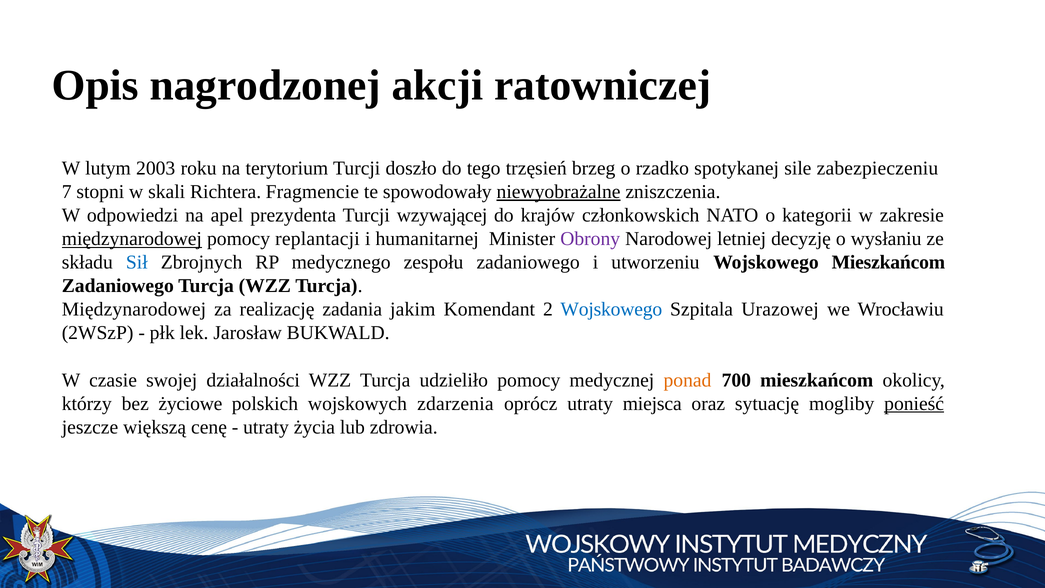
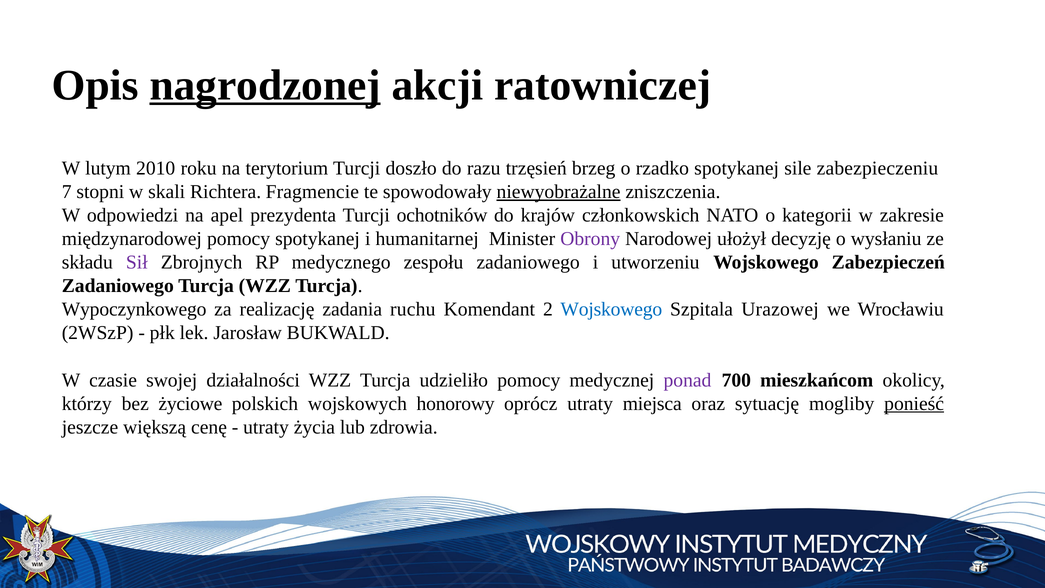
nagrodzonej underline: none -> present (265, 85)
2003: 2003 -> 2010 (156, 168)
tego: tego -> razu (484, 168)
wzywającej: wzywającej -> ochotników (442, 215)
międzynarodowej underline: present -> none (132, 239)
pomocy replantacji: replantacji -> spotykanej (318, 239)
letniej: letniej -> ułożył (742, 239)
Sił colour: blue -> purple (137, 262)
Wojskowego Mieszkańcom: Mieszkańcom -> Zabezpieczeń (888, 262)
Międzynarodowej: Międzynarodowej -> Wypoczynkowego (134, 309)
jakim: jakim -> ruchu (413, 309)
ponad colour: orange -> purple (687, 380)
zdarzenia: zdarzenia -> honorowy (456, 403)
